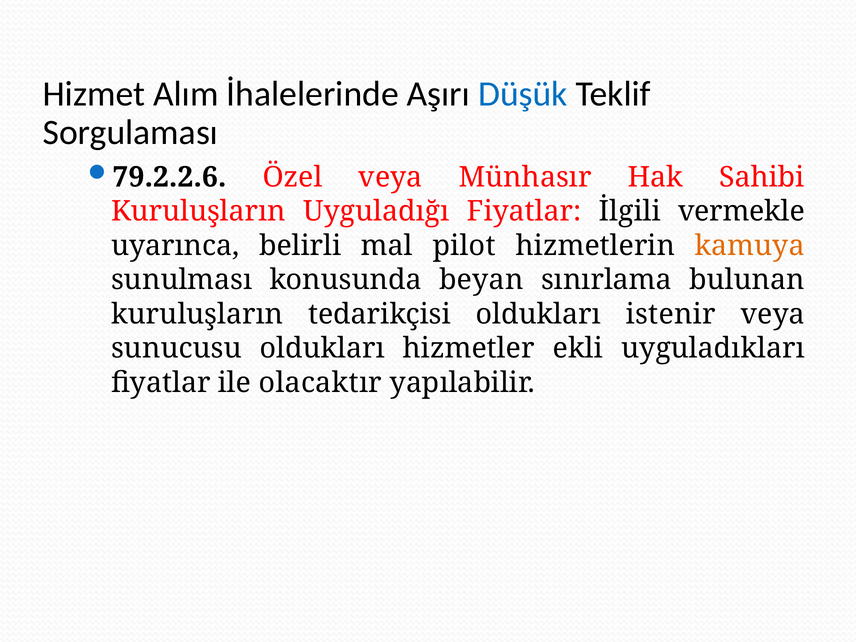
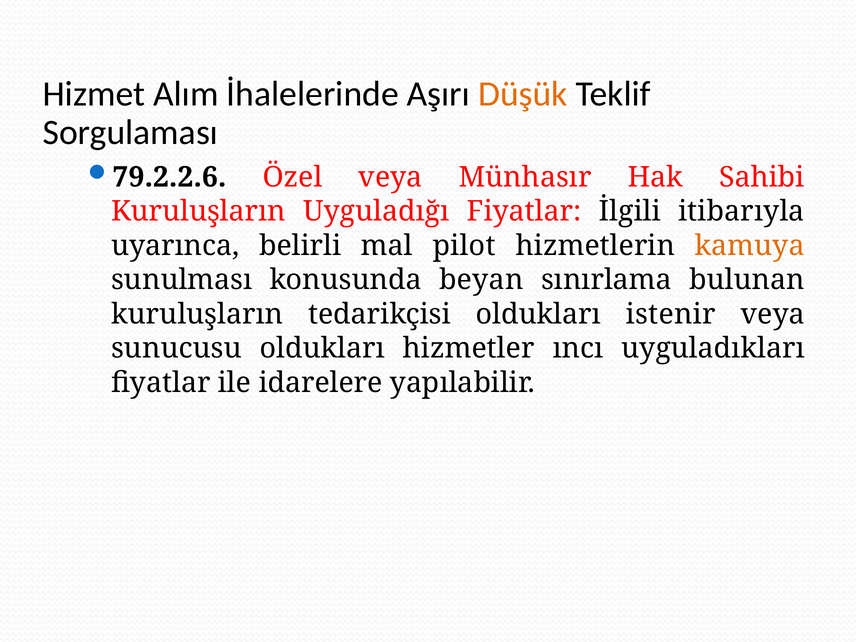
Düşük colour: blue -> orange (523, 94)
vermekle: vermekle -> itibarıyla (741, 211)
ekli: ekli -> ıncı (578, 348)
olacaktır: olacaktır -> idarelere (320, 383)
